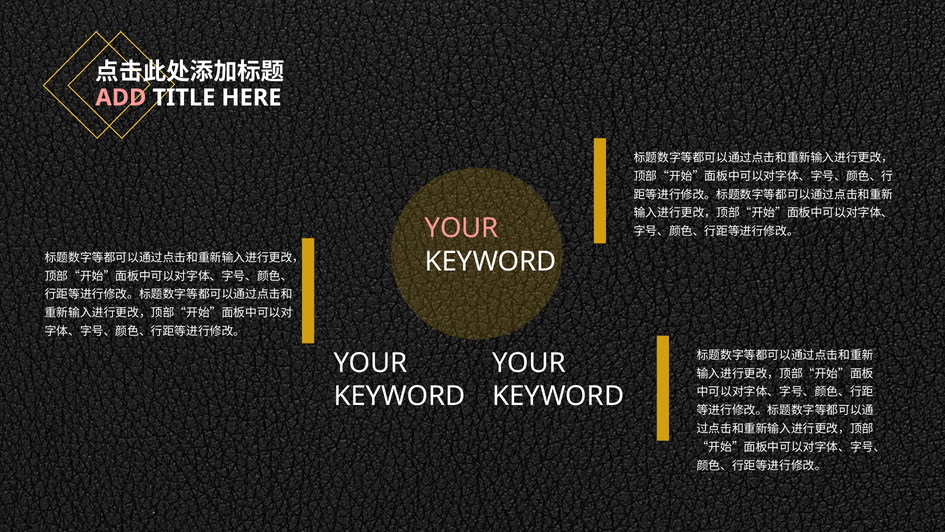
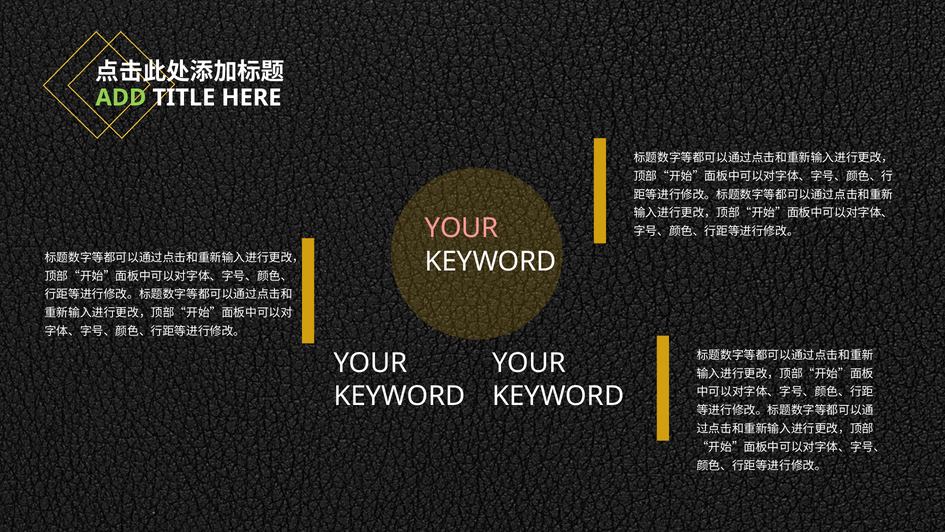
ADD colour: pink -> light green (121, 98)
